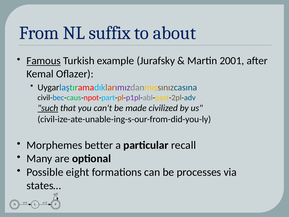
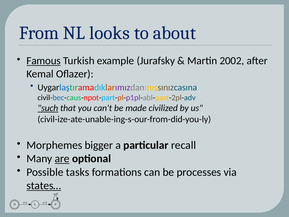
suffix: suffix -> looks (109, 33)
2001: 2001 -> 2002 (232, 61)
better: better -> bigger (99, 145)
are underline: none -> present (62, 158)
eight: eight -> tasks (78, 172)
states… underline: none -> present (44, 185)
